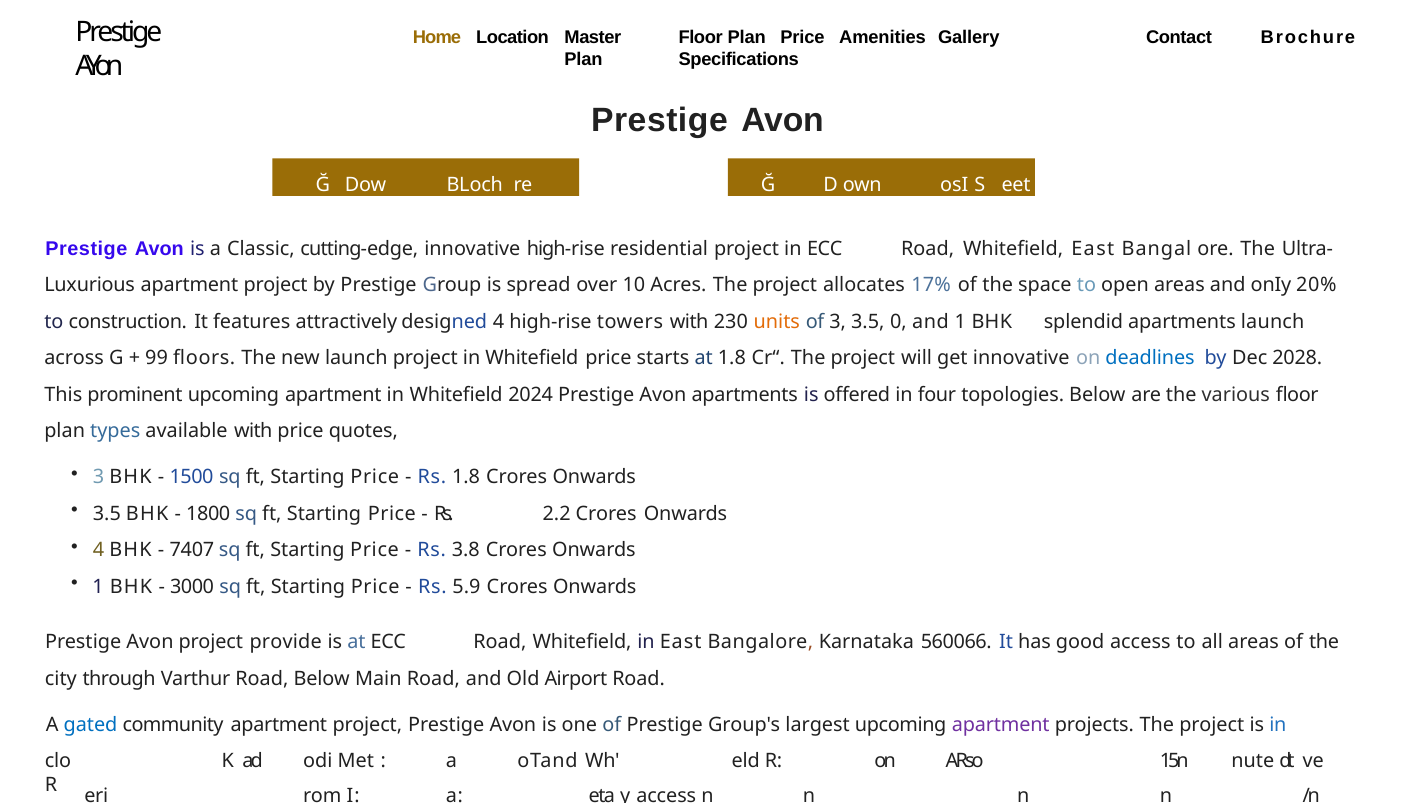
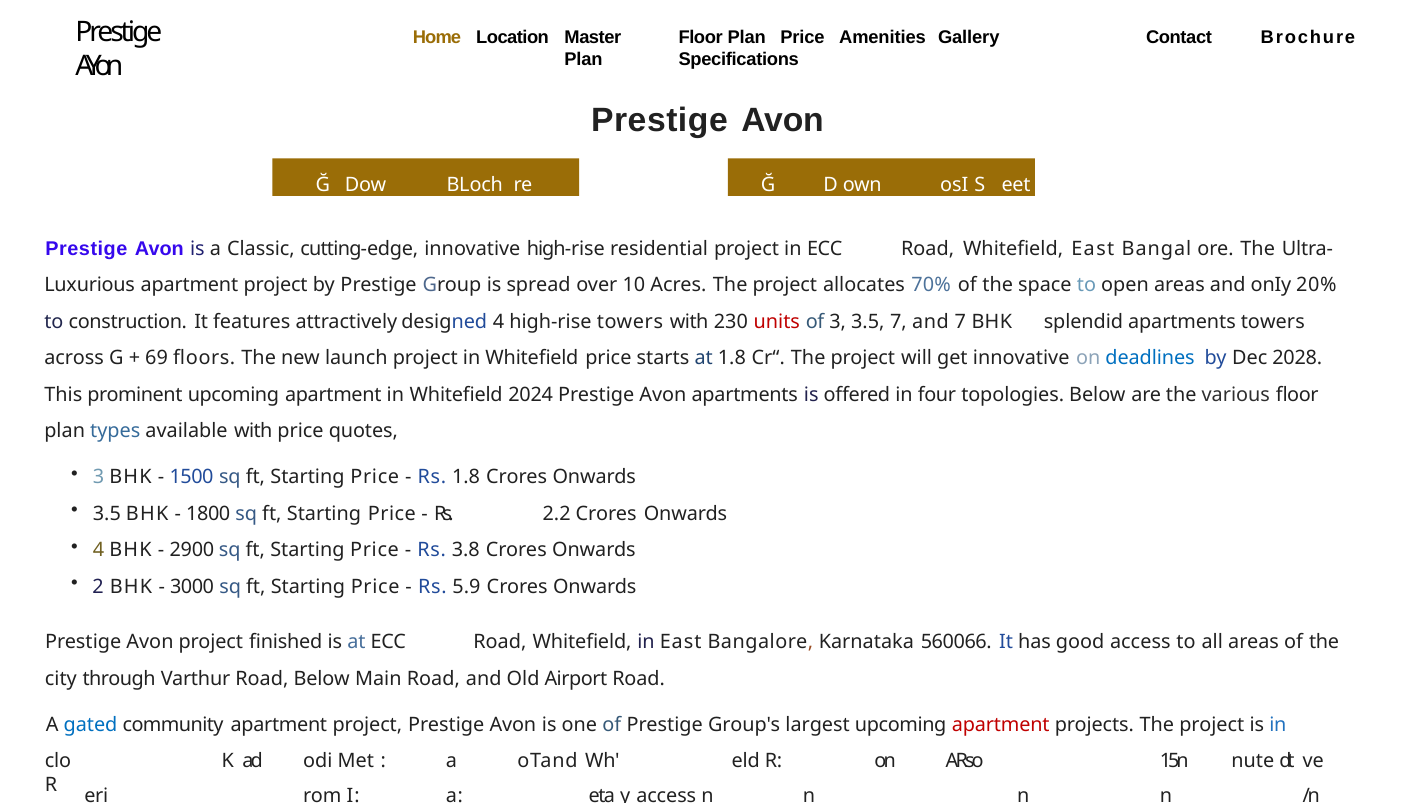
17%: 17% -> 70% (931, 286)
units colour: orange -> red (777, 322)
3.5 0: 0 -> 7 (898, 322)
and 1: 1 -> 7 (960, 322)
apartments launch: launch -> towers (1273, 322)
99: 99 -> 69 (157, 358)
7407: 7407 -> 2900 (192, 550)
1: 1 -> 2 (98, 587)
provide: provide -> finished (286, 642)
apartment colour: purple -> red (1001, 725)
